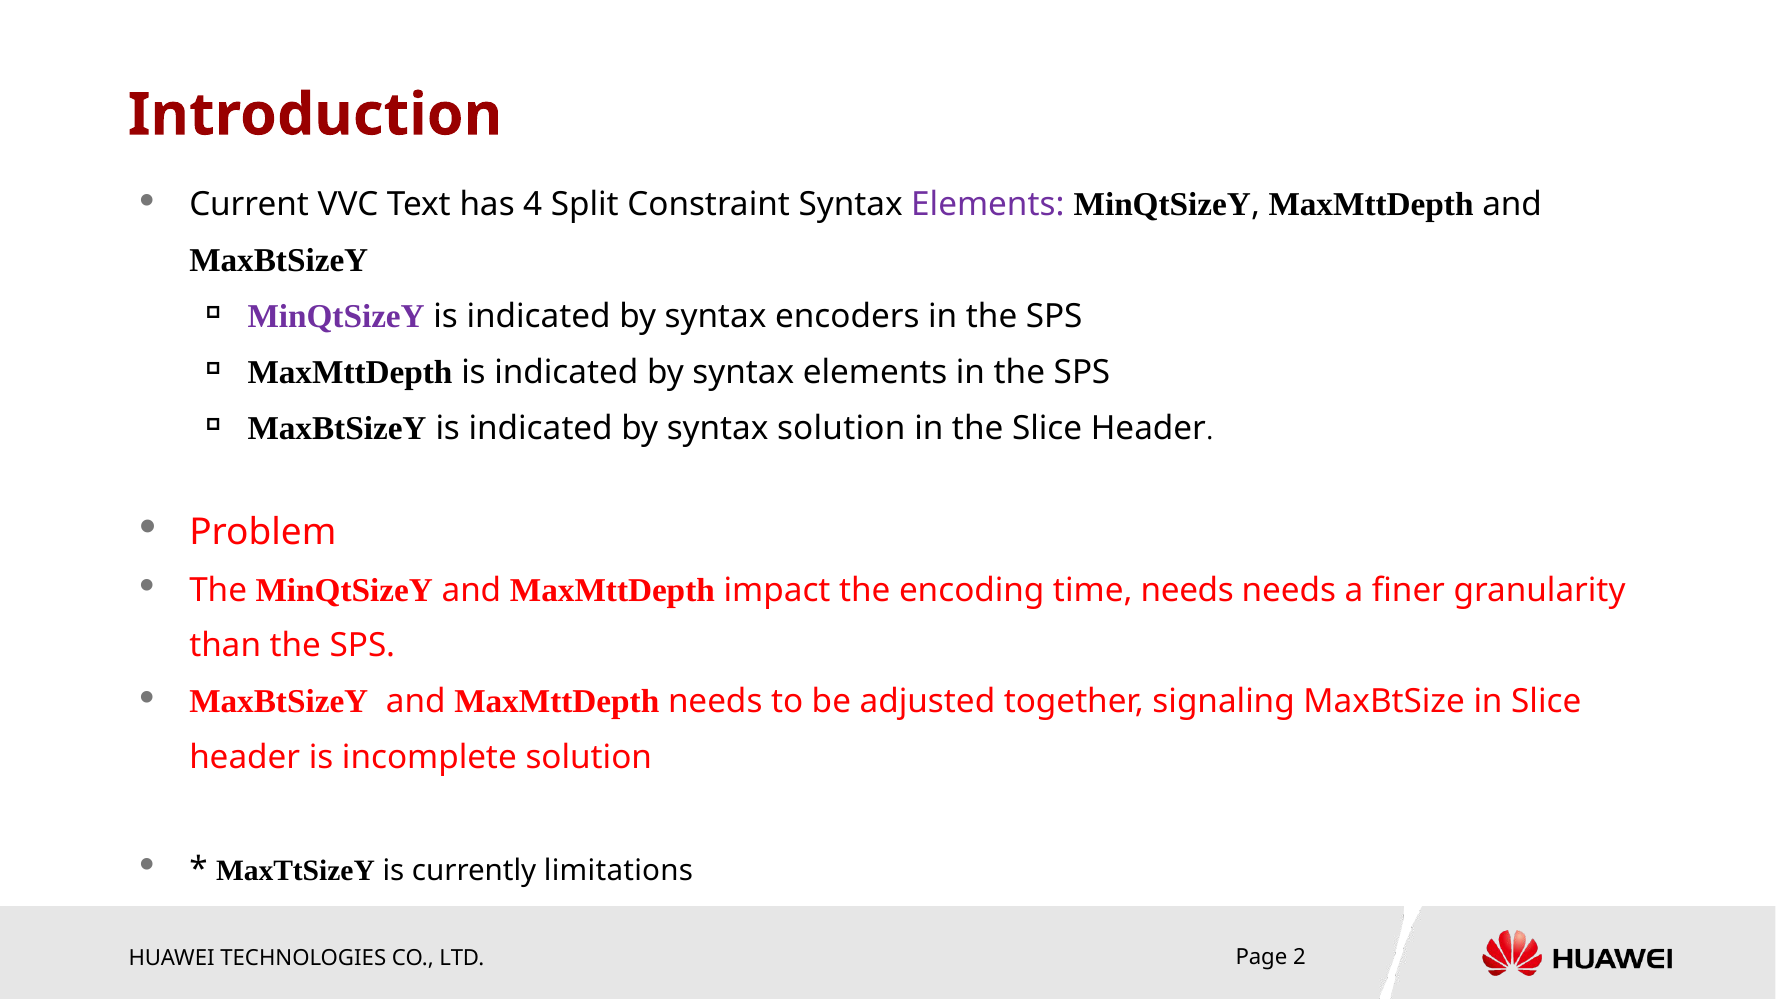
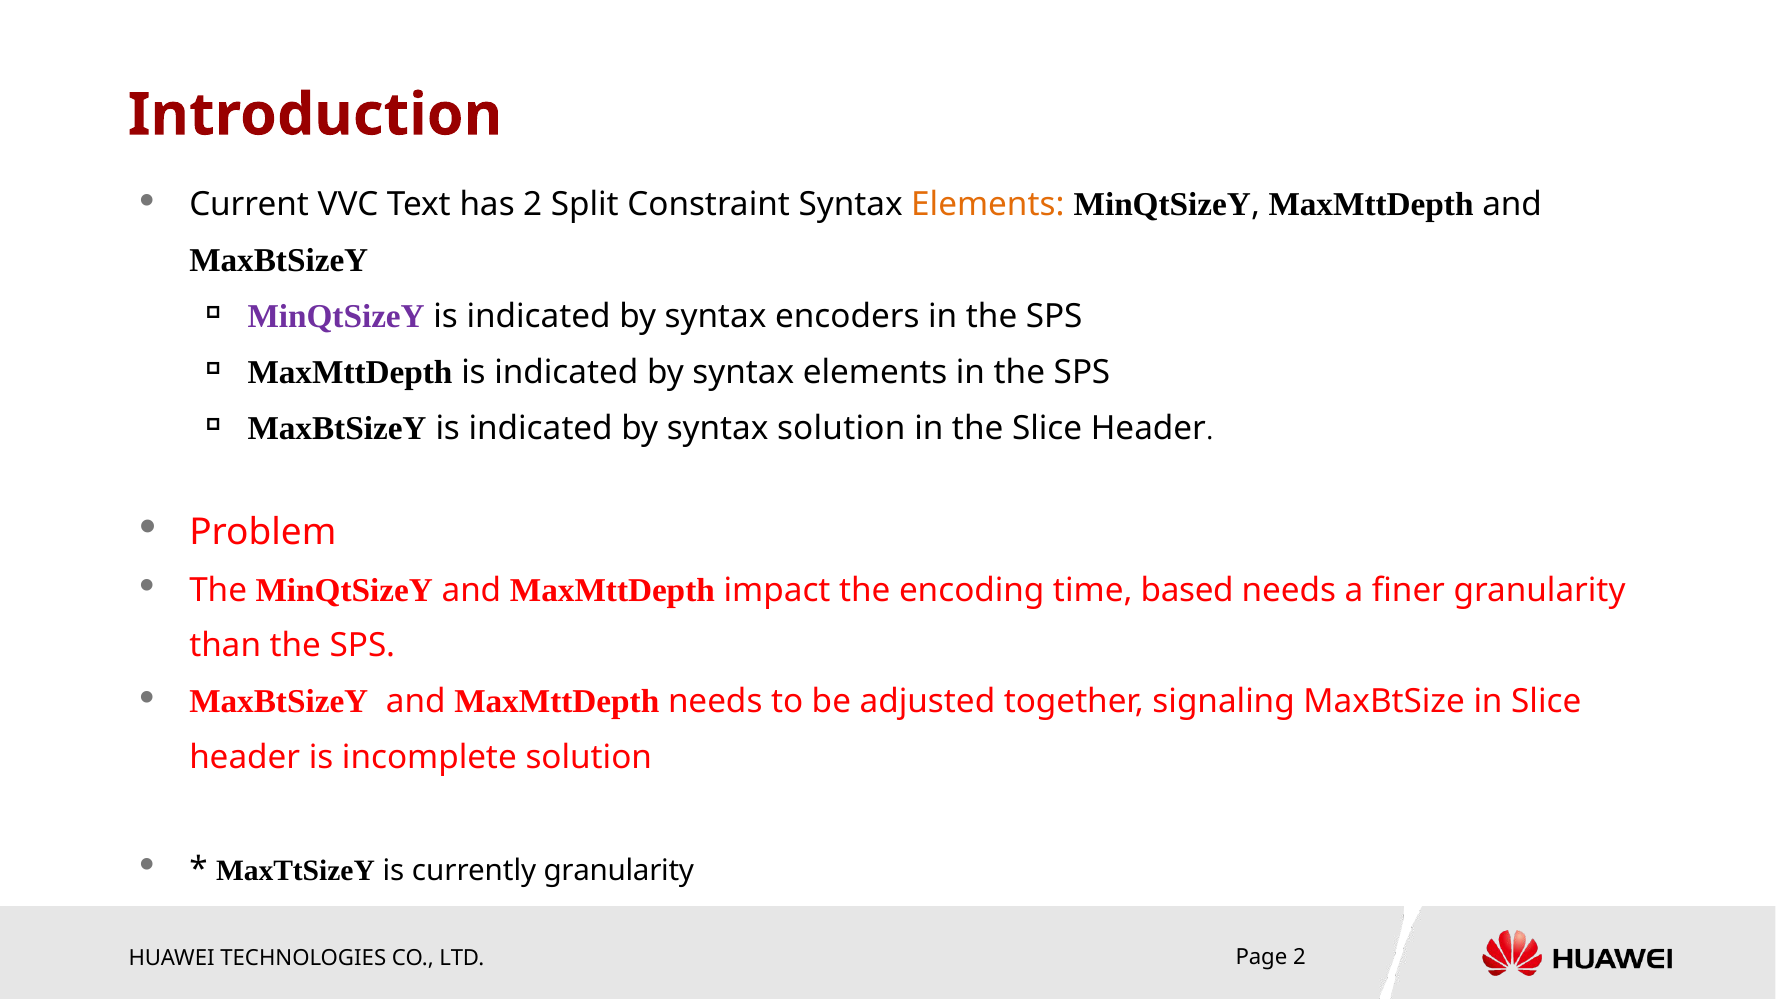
has 4: 4 -> 2 (533, 205)
Elements colour: purple -> orange (988, 205)
time needs: needs -> based (1187, 590)
currently limitations: limitations -> granularity (619, 871)
